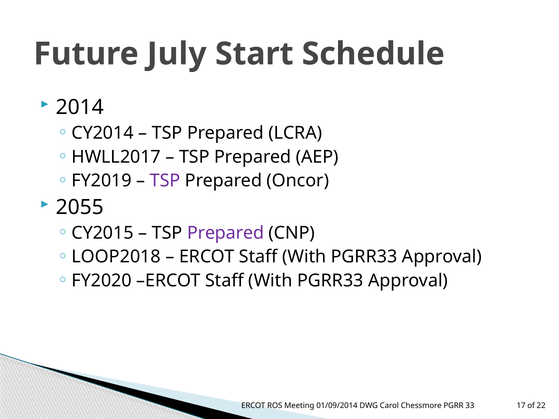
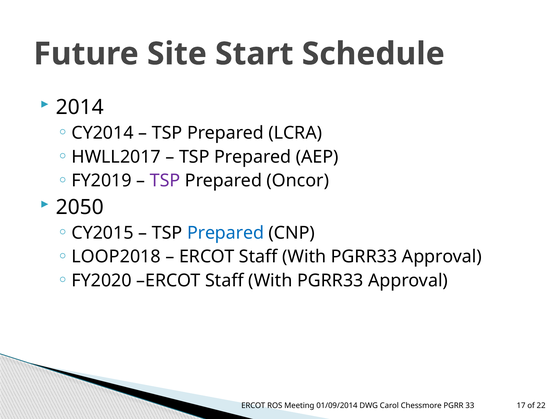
July: July -> Site (177, 54)
2055: 2055 -> 2050 (80, 207)
Prepared colour: purple -> blue (226, 233)
